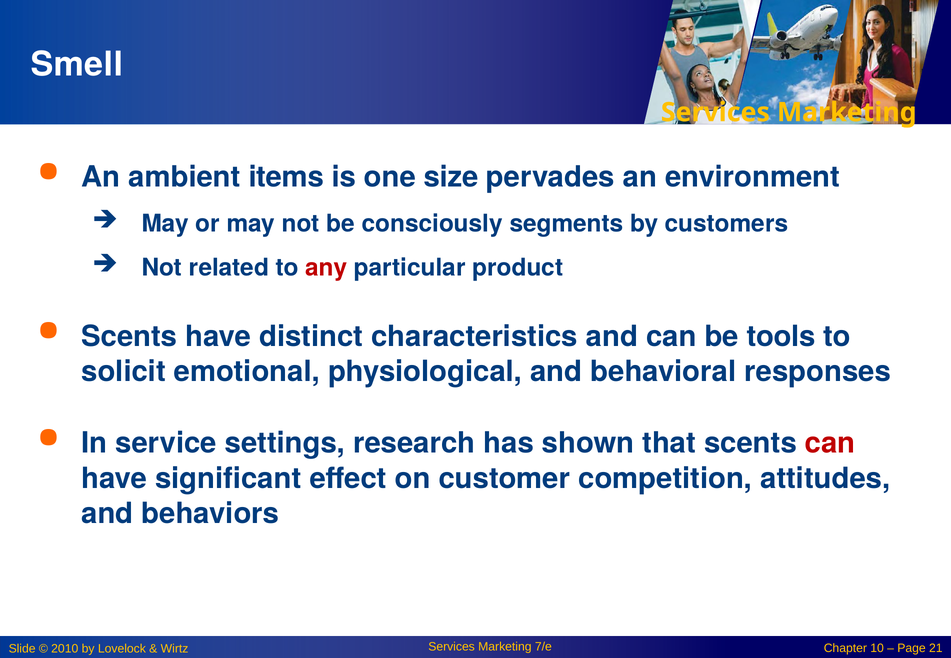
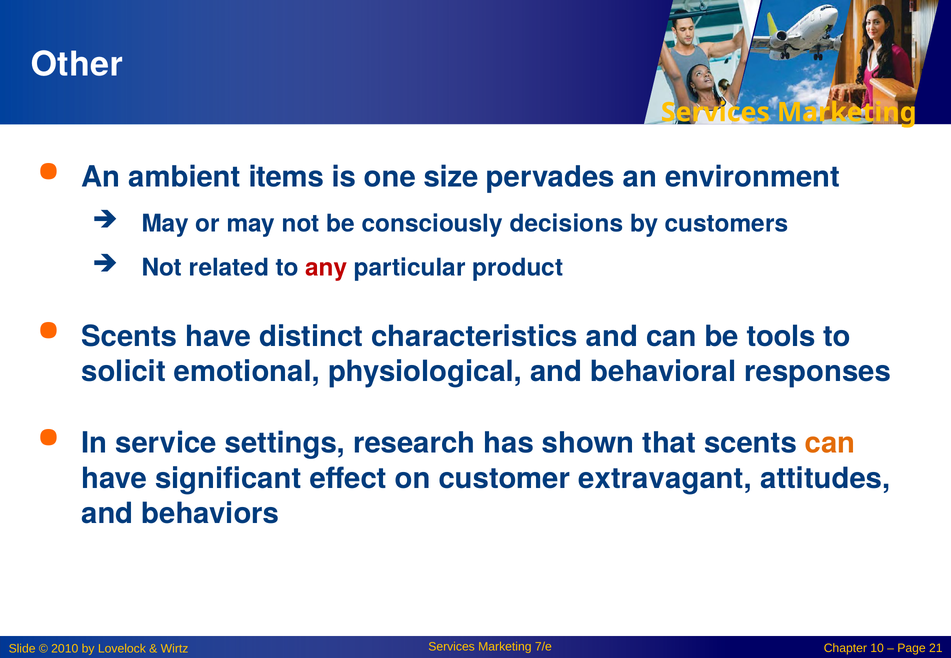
Smell: Smell -> Other (77, 65)
segments: segments -> decisions (566, 224)
can colour: red -> orange (830, 444)
competition: competition -> extravagant (665, 479)
